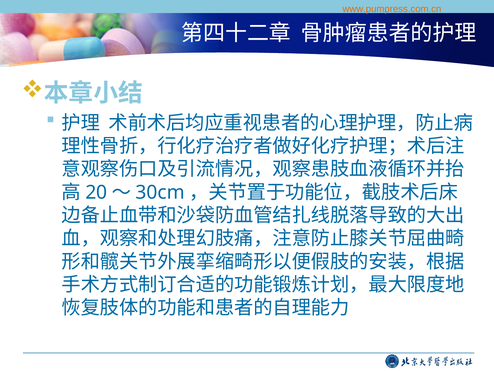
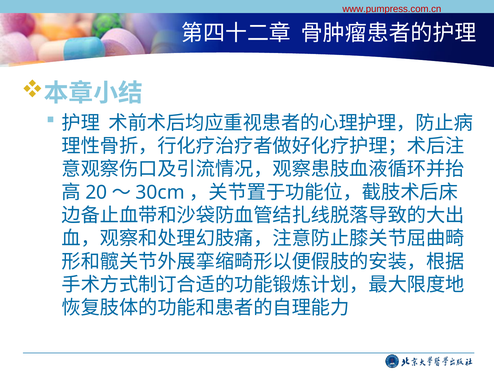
www.pumpress.com.cn colour: orange -> red (392, 9)
